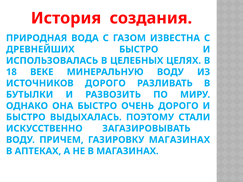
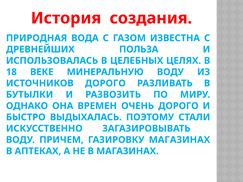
ДРЕВНЕЙШИХ БЫСТРО: БЫСТРО -> ПОЛЬЗА (139, 49)
ОНА БЫСТРО: БЫСТРО -> ВРЕМЕН (97, 106)
